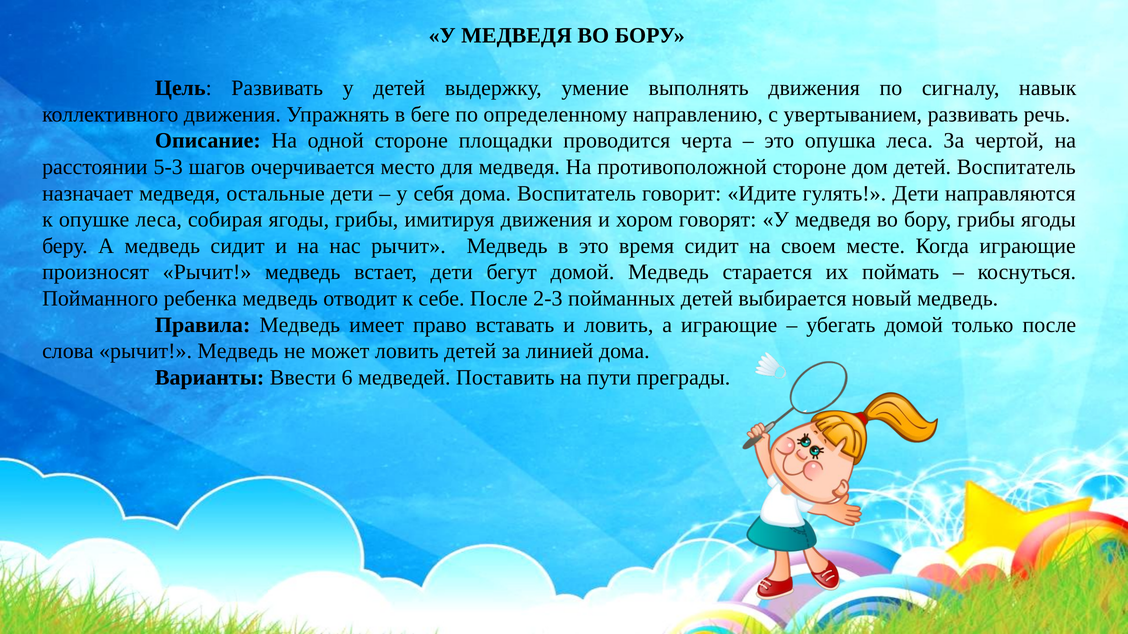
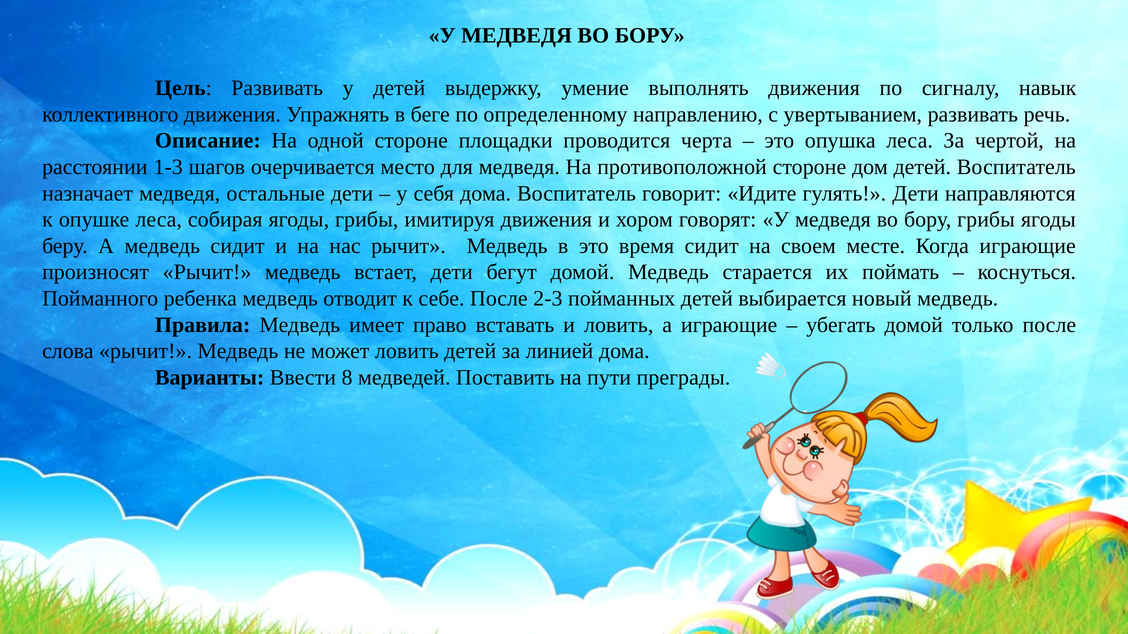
5-3: 5-3 -> 1-3 (168, 167)
6: 6 -> 8 (347, 378)
